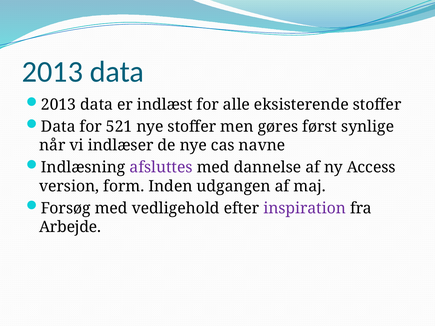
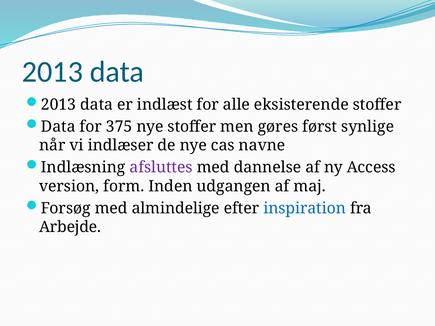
521: 521 -> 375 (119, 127)
vedligehold: vedligehold -> almindelige (176, 208)
inspiration colour: purple -> blue (305, 208)
